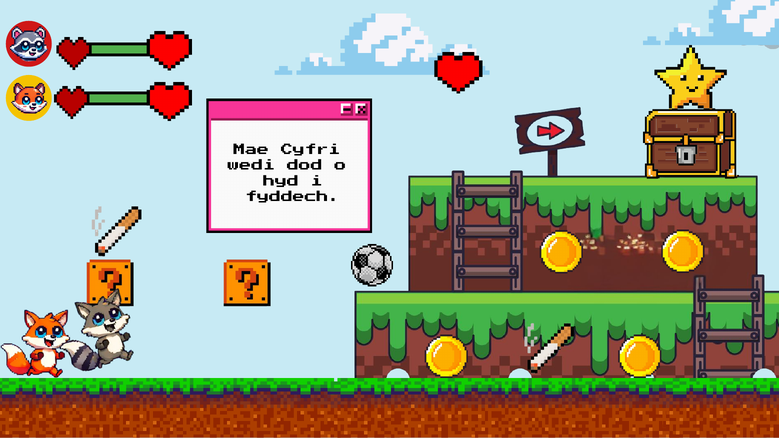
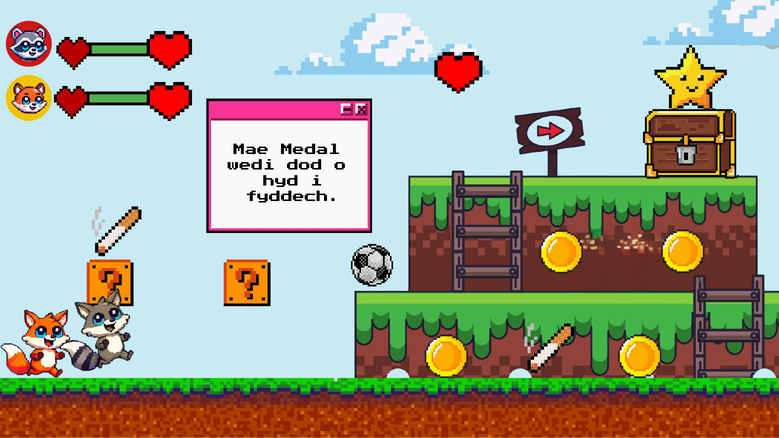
Cyfri: Cyfri -> Medal (311, 152)
